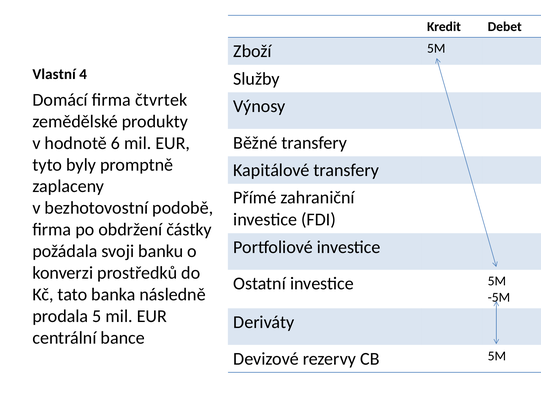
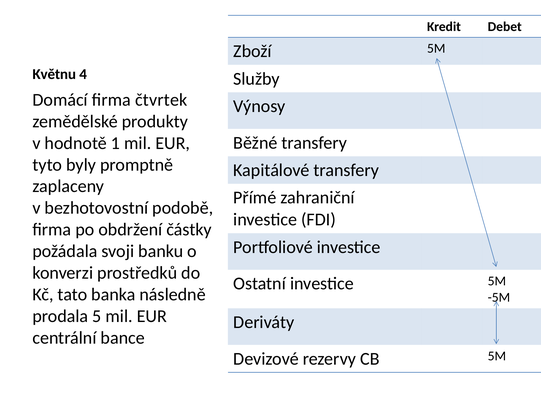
Vlastní: Vlastní -> Květnu (54, 74)
6: 6 -> 1 (116, 143)
